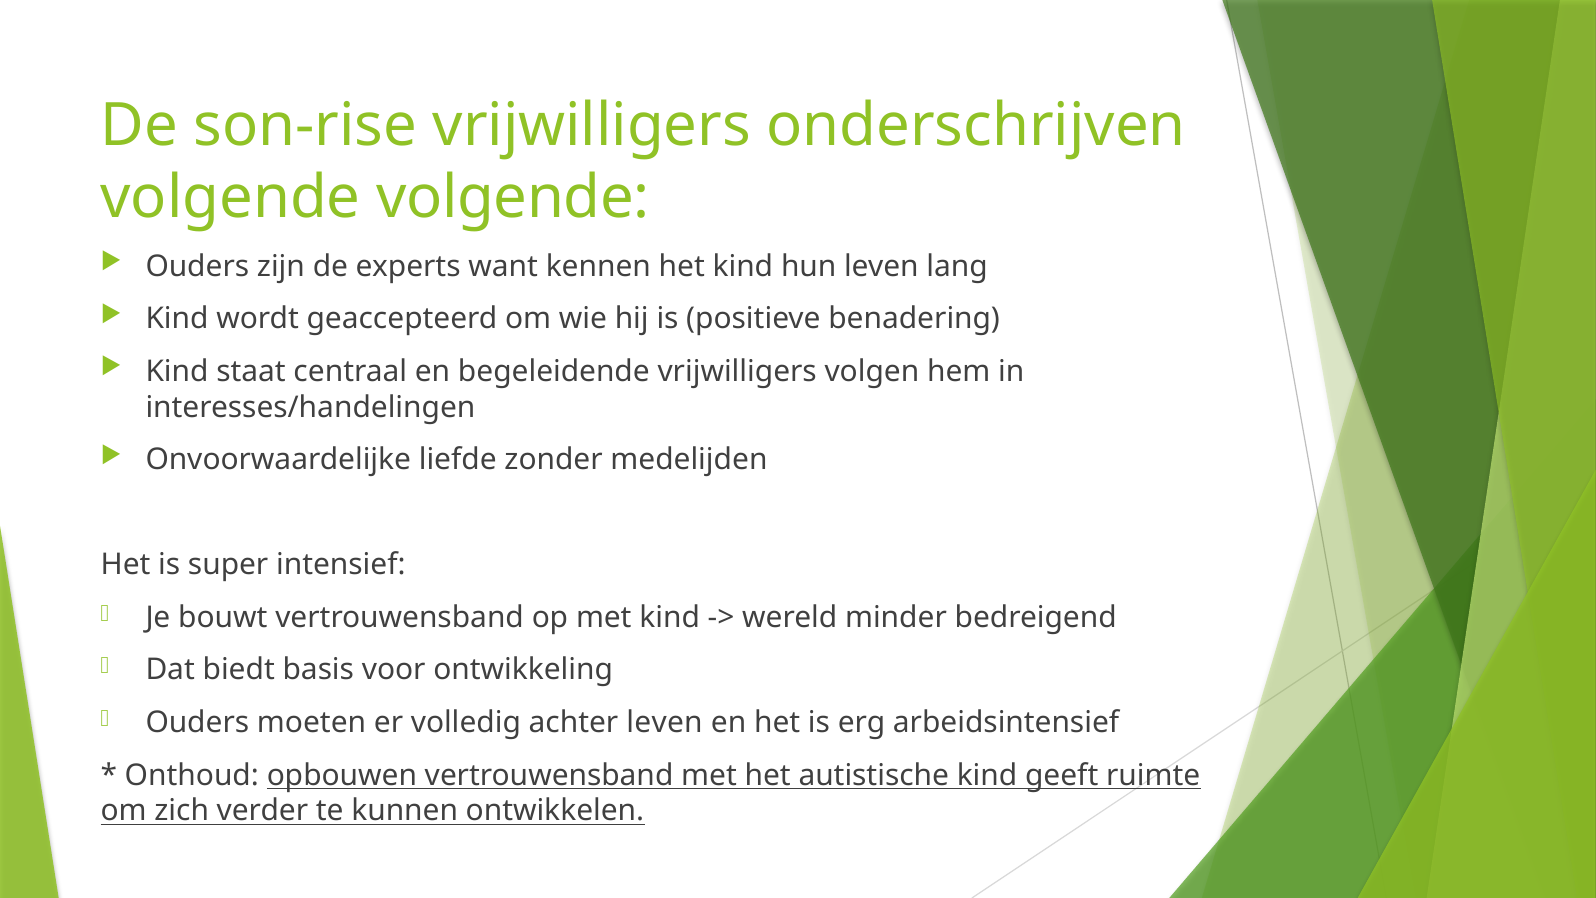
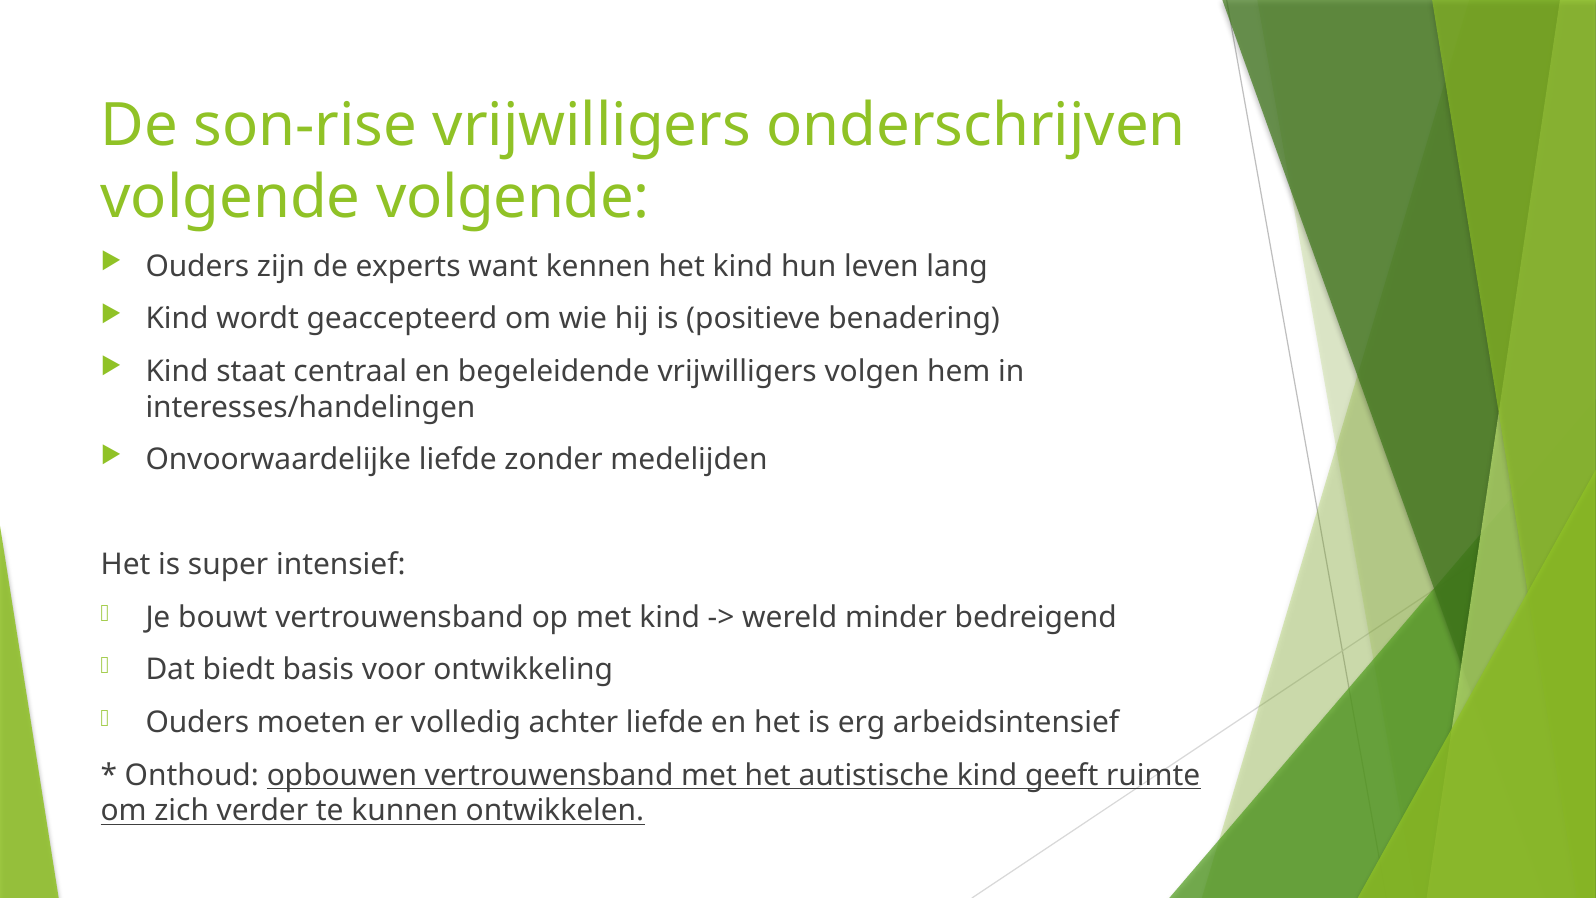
achter leven: leven -> liefde (665, 722)
